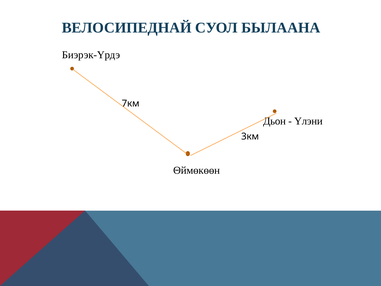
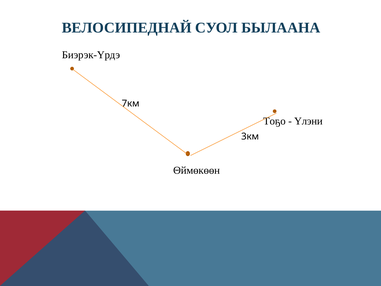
Дьон: Дьон -> Тоҕо (274, 121)
